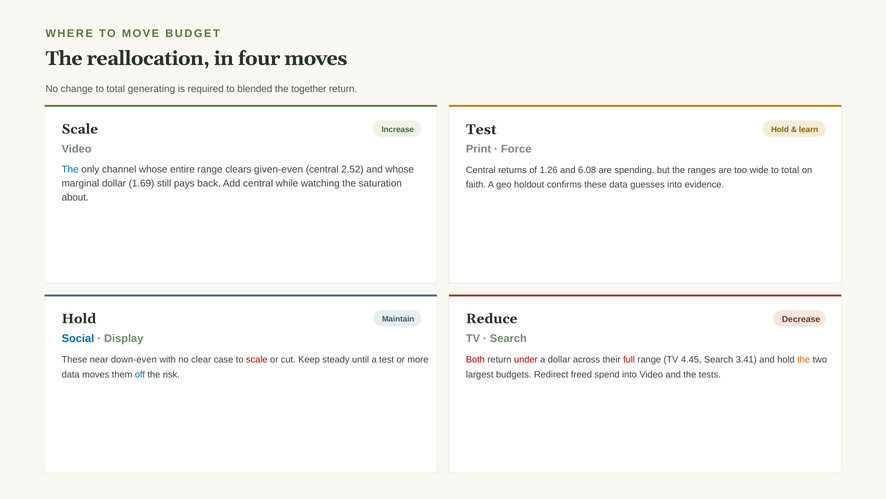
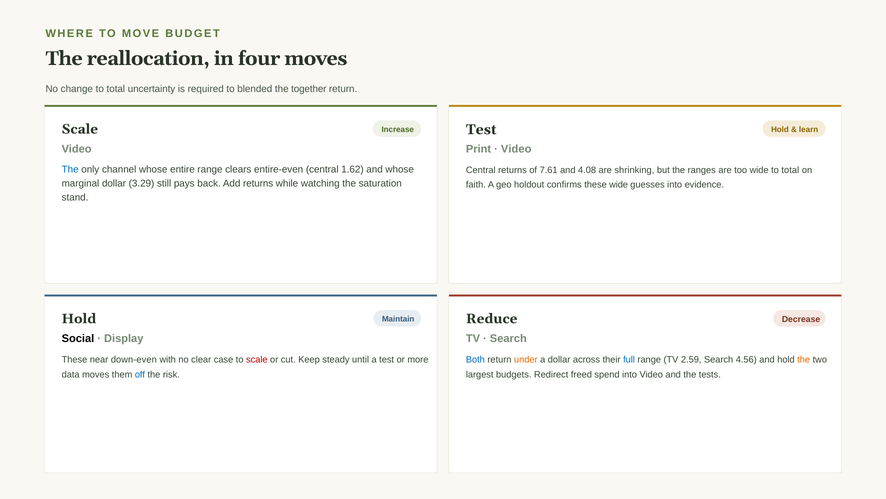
generating: generating -> uncertainty (152, 89)
Force: Force -> Video (516, 149)
given-even: given-even -> entire-even (279, 169)
2.52: 2.52 -> 1.62 (352, 169)
1.26: 1.26 -> 7.61 (549, 170)
6.08: 6.08 -> 4.08 (587, 170)
spending: spending -> shrinking (634, 170)
1.69: 1.69 -> 3.29 (142, 183)
Add central: central -> returns (258, 183)
these data: data -> wide (619, 185)
about: about -> stand (75, 197)
Social colour: blue -> black (78, 338)
Both colour: red -> blue (475, 359)
under colour: red -> orange (526, 359)
full colour: red -> blue (629, 359)
4.45: 4.45 -> 2.59 (691, 359)
3.41: 3.41 -> 4.56 (746, 359)
